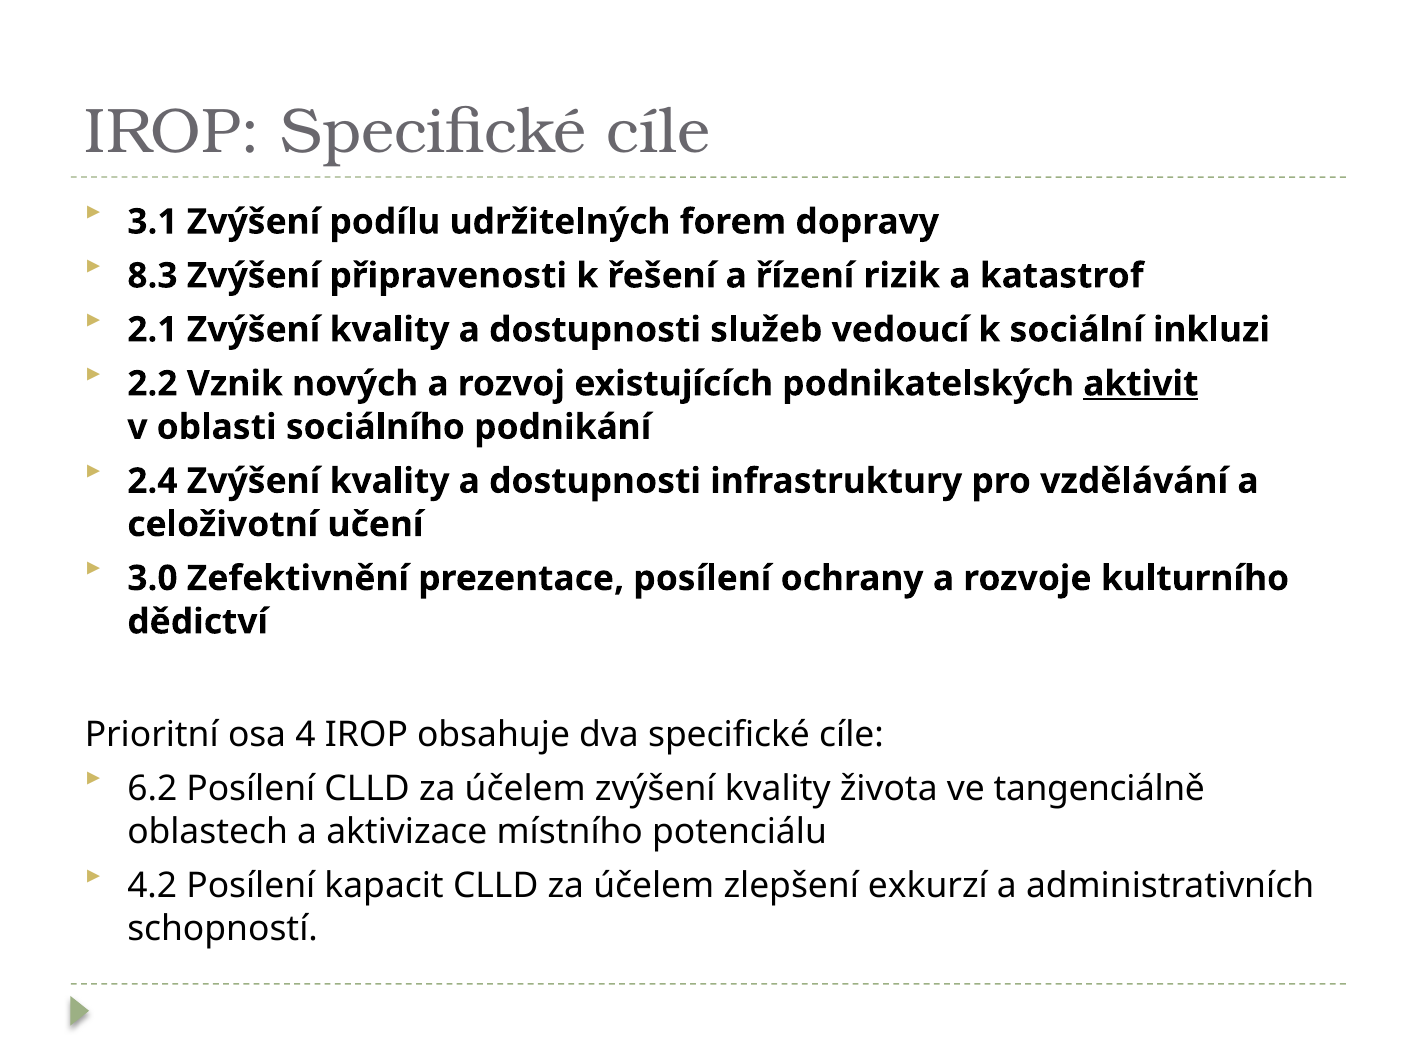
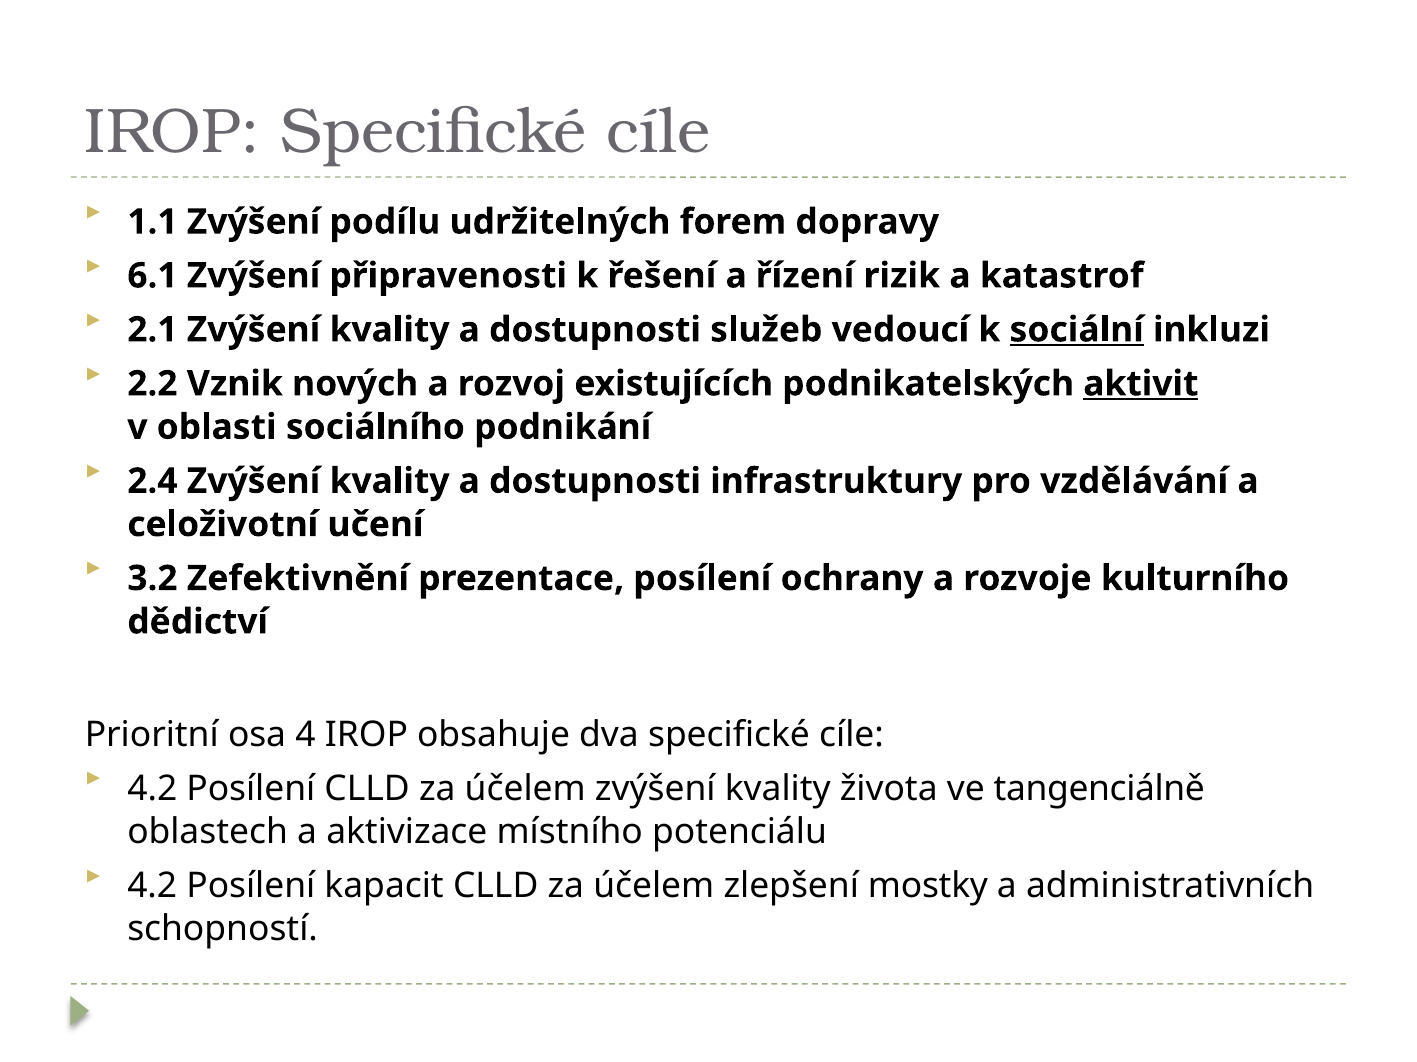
3.1: 3.1 -> 1.1 (152, 222)
8.3: 8.3 -> 6.1 (152, 276)
sociální underline: none -> present (1077, 330)
3.0: 3.0 -> 3.2 (152, 579)
6.2: 6.2 -> 4.2 (152, 789)
exkurzí: exkurzí -> mostky (928, 886)
